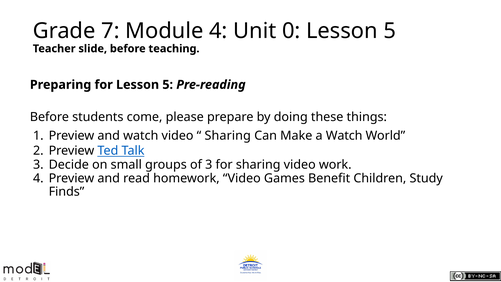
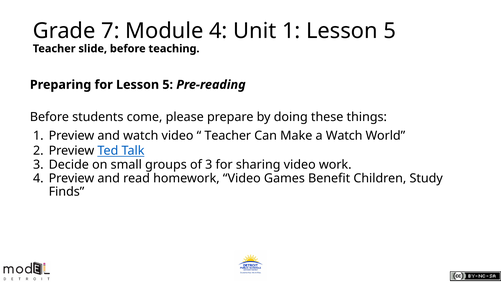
Unit 0: 0 -> 1 (291, 31)
Sharing: Sharing -> Teacher (228, 136)
